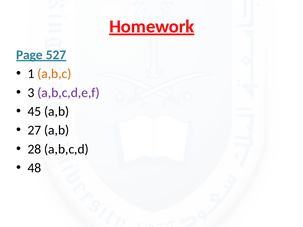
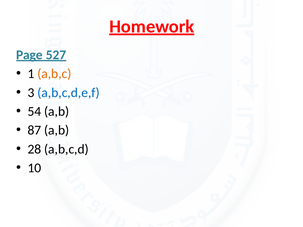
a,b,c,d,e,f colour: purple -> blue (68, 93)
45: 45 -> 54 (34, 112)
27: 27 -> 87 (34, 130)
48: 48 -> 10 (34, 168)
